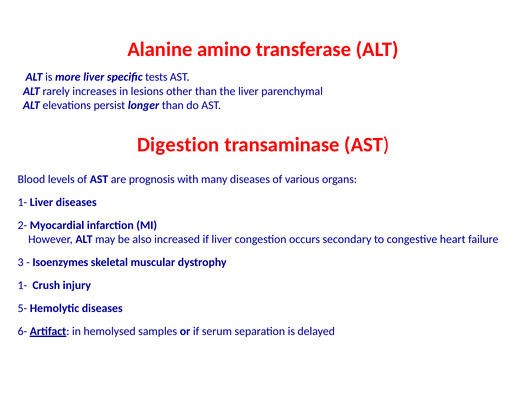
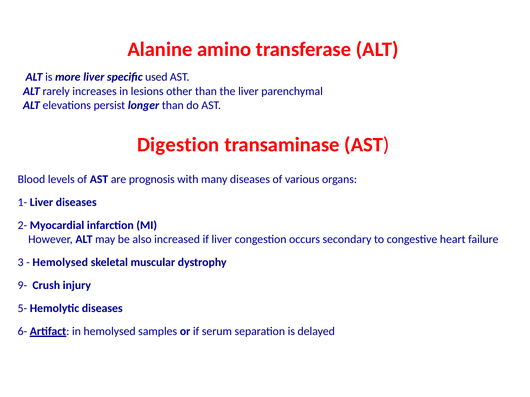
tests: tests -> used (156, 77)
Isoenzymes: Isoenzymes -> Hemolysed (60, 263)
1-: 1- -> 9- (22, 286)
